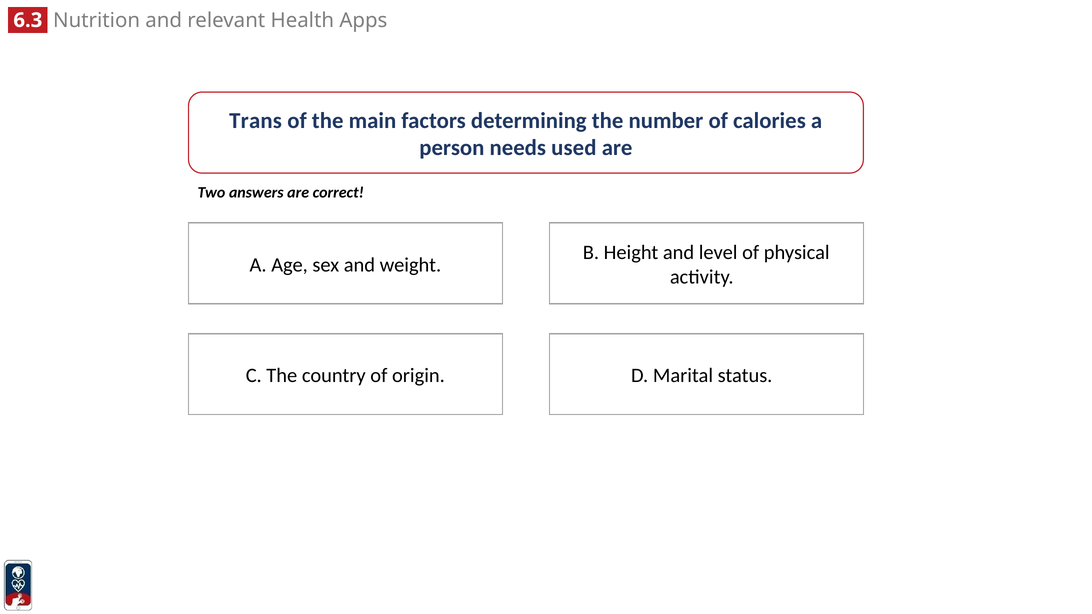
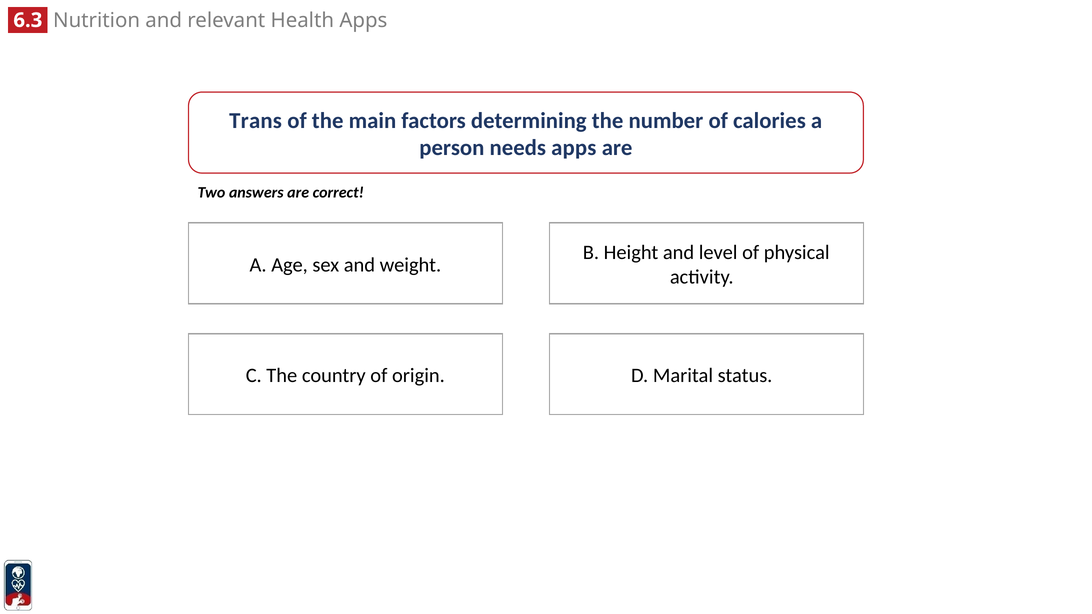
needs used: used -> apps (574, 148)
